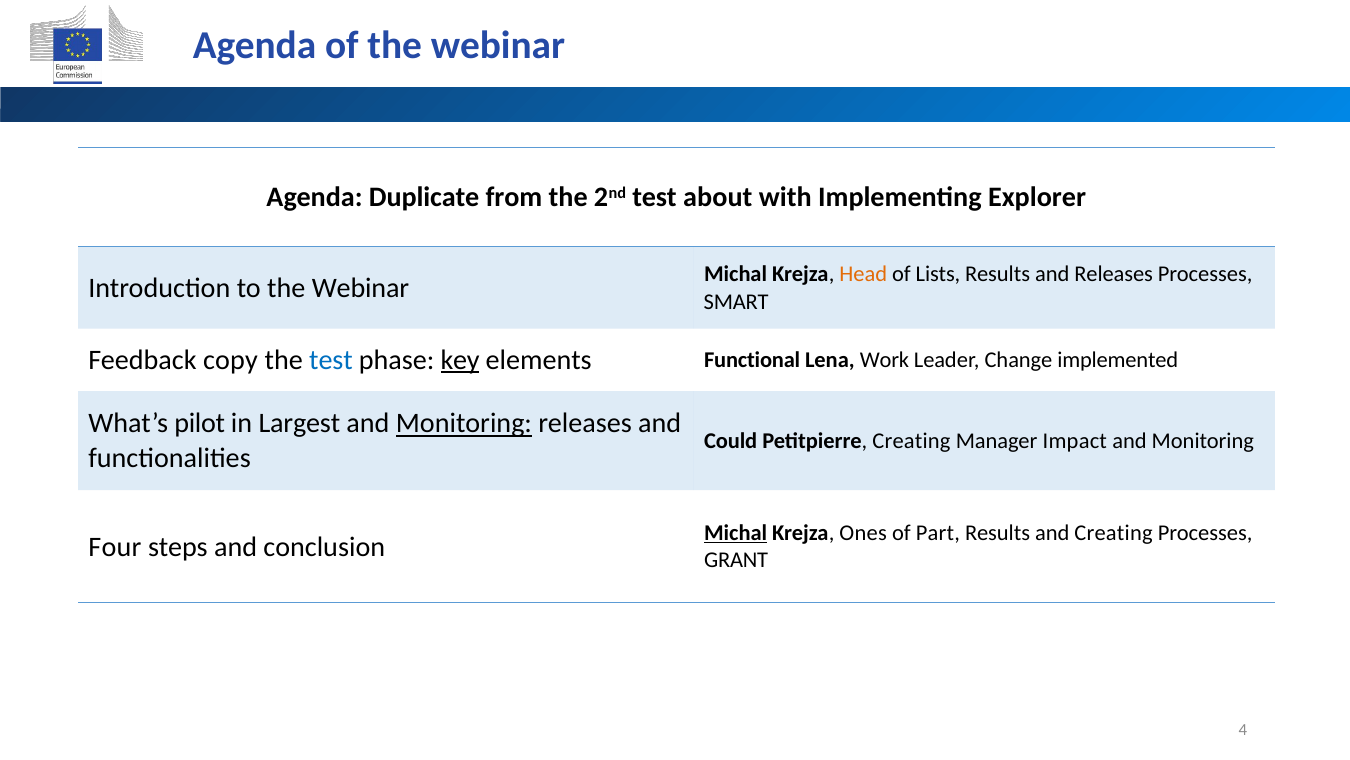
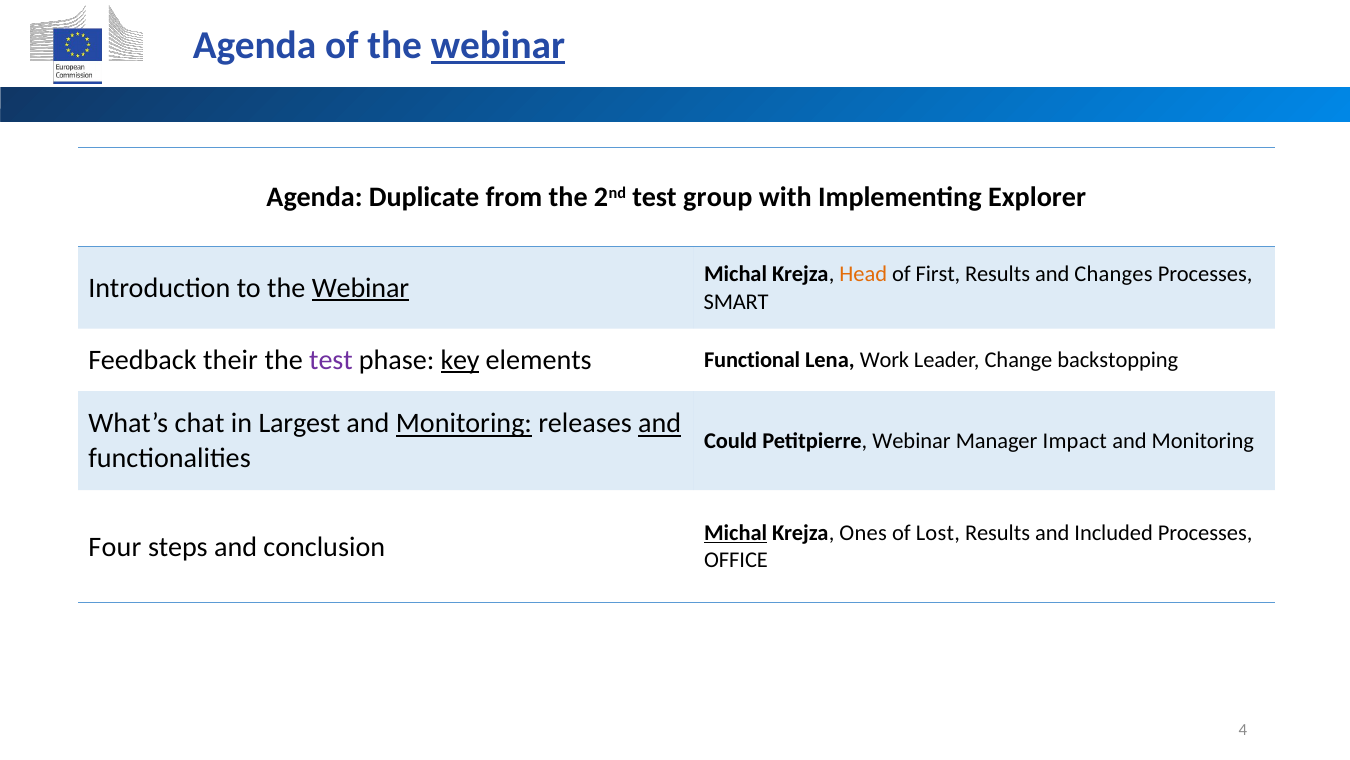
webinar underline: none -> present (498, 45)
about: about -> group (718, 197)
Lists: Lists -> First (938, 274)
and Releases: Releases -> Changes (1113, 274)
Webinar underline: none -> present (361, 288)
copy: copy -> their (231, 360)
test colour: blue -> purple (331, 360)
implemented: implemented -> backstopping (1118, 360)
pilot: pilot -> chat (200, 423)
and underline: none -> present (660, 423)
Petitpierre Creating: Creating -> Webinar (912, 441)
Part: Part -> Lost (938, 533)
and Creating: Creating -> Included (1114, 533)
GRANT: GRANT -> OFFICE (736, 560)
